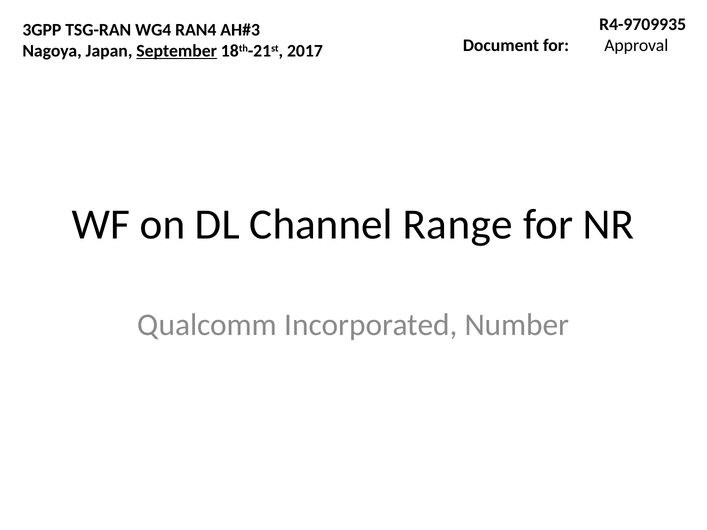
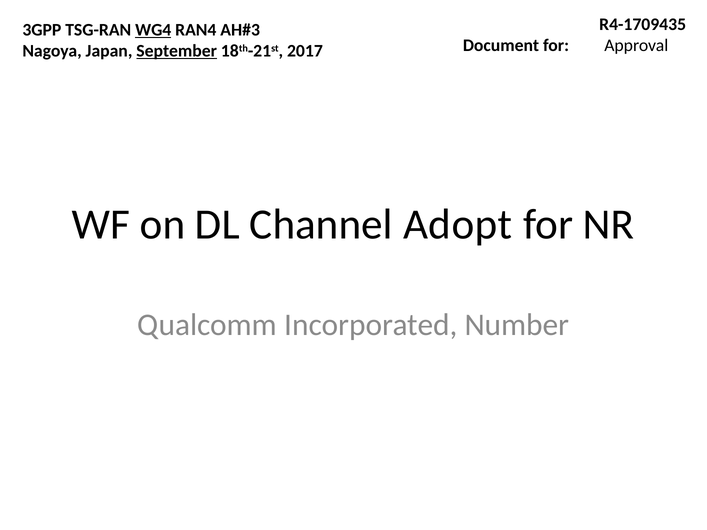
R4-9709935: R4-9709935 -> R4-1709435 (643, 24)
WG4 underline: none -> present (153, 30)
Range: Range -> Adopt (458, 225)
